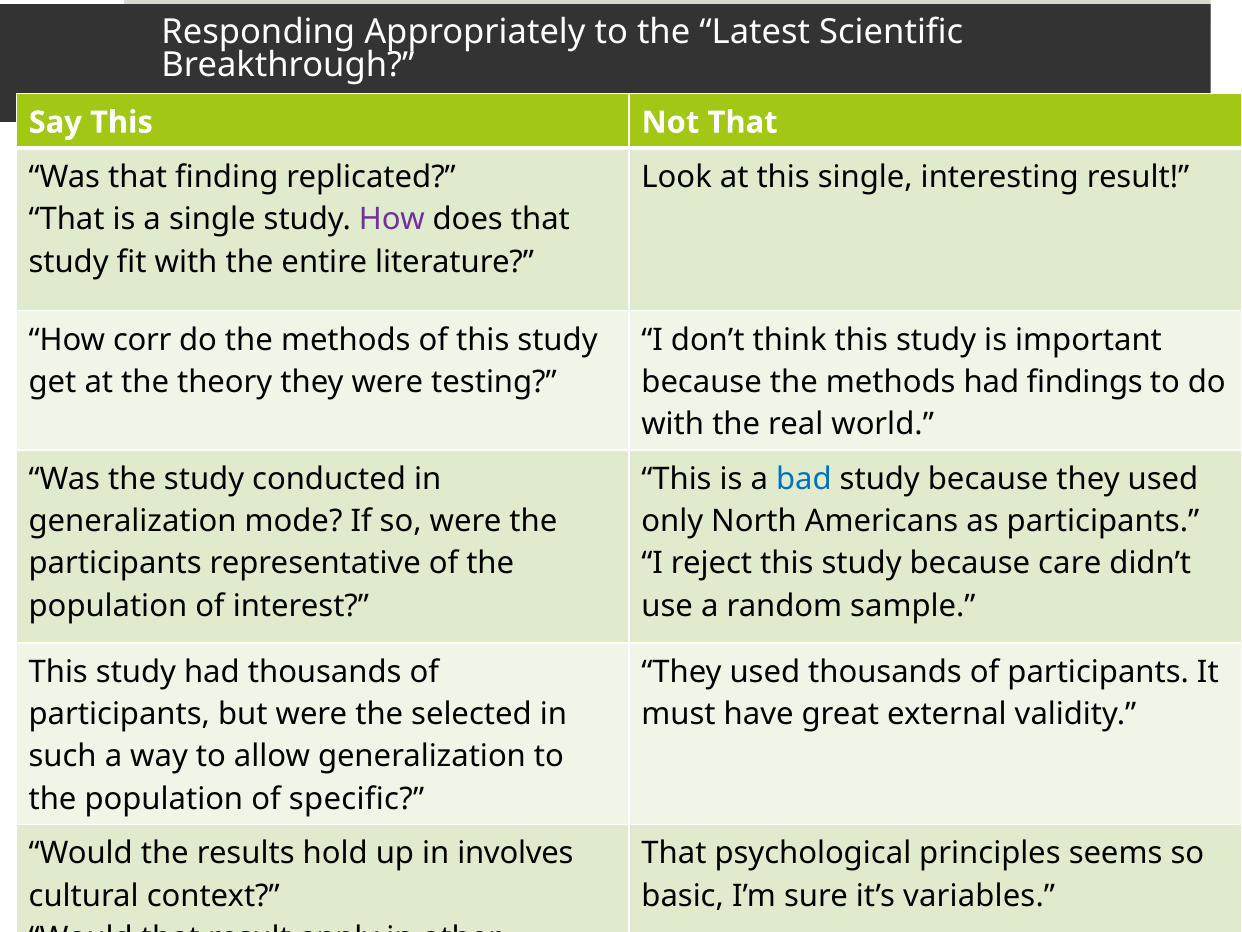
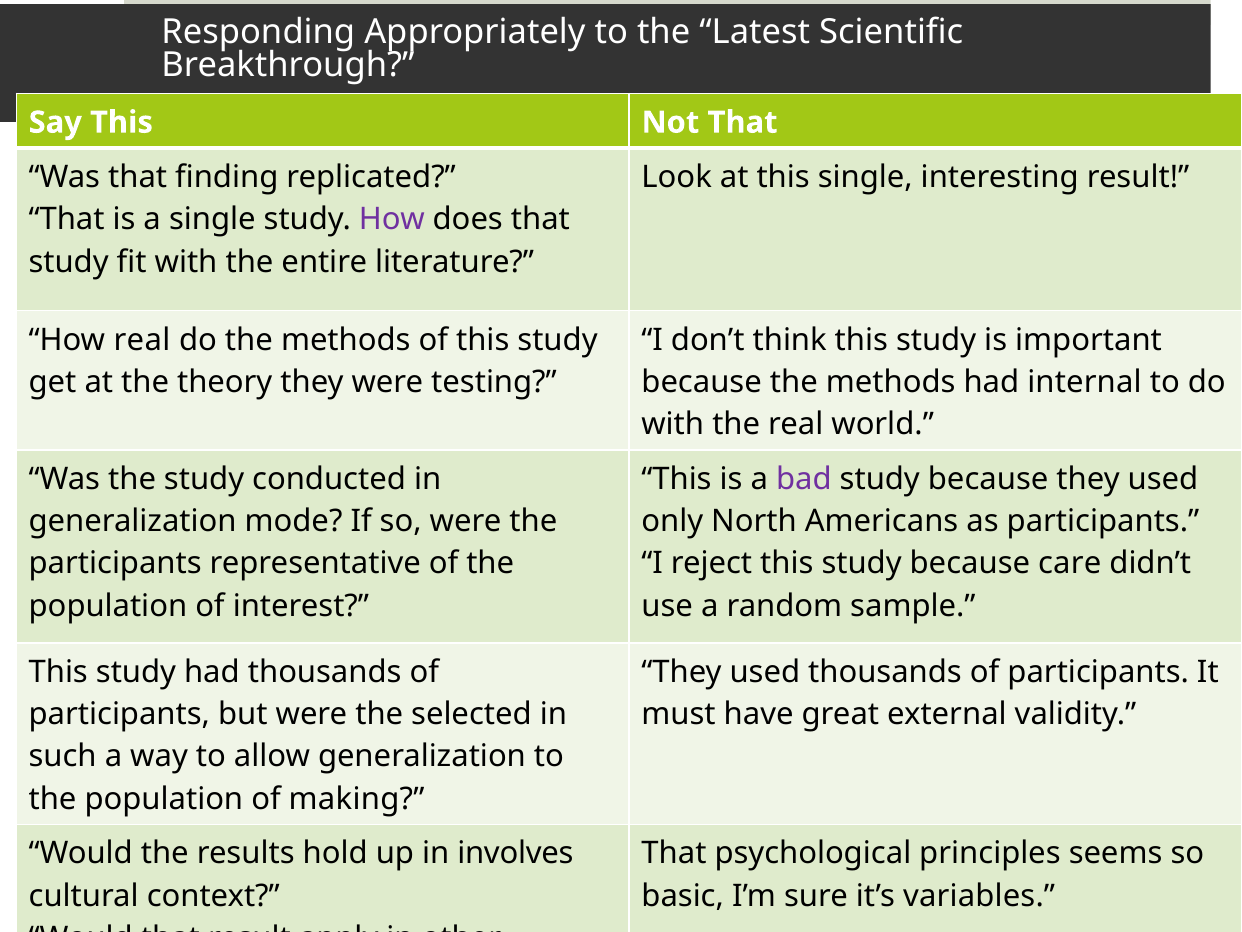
How corr: corr -> real (142, 340)
findings: findings -> internal (1084, 382)
bad colour: blue -> purple (804, 479)
specific: specific -> making (357, 799)
